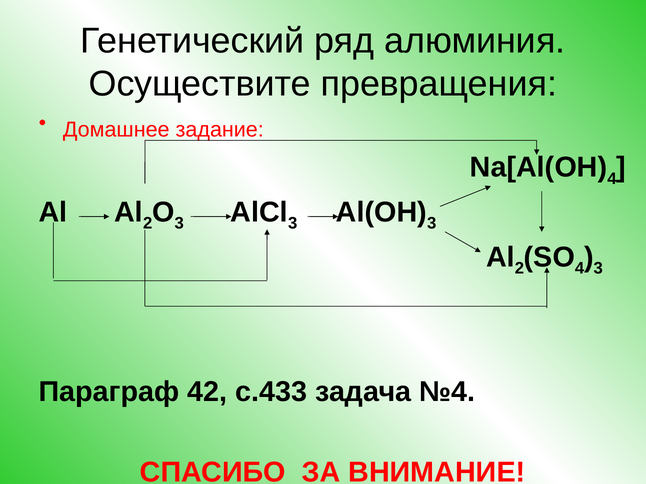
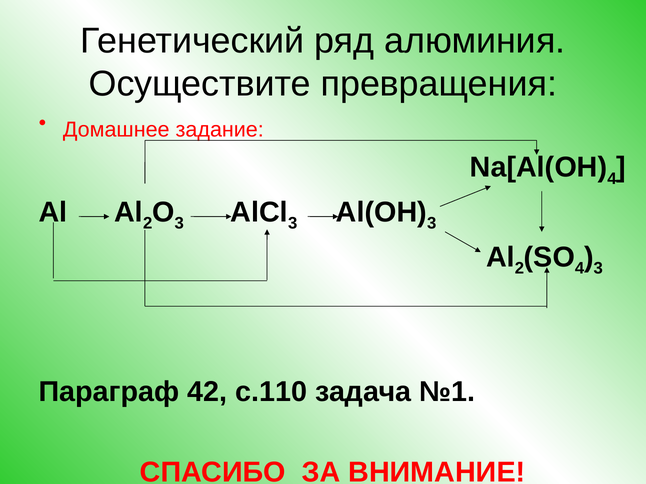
с.433: с.433 -> с.110 (271, 392)
№4: №4 -> №1 (447, 392)
